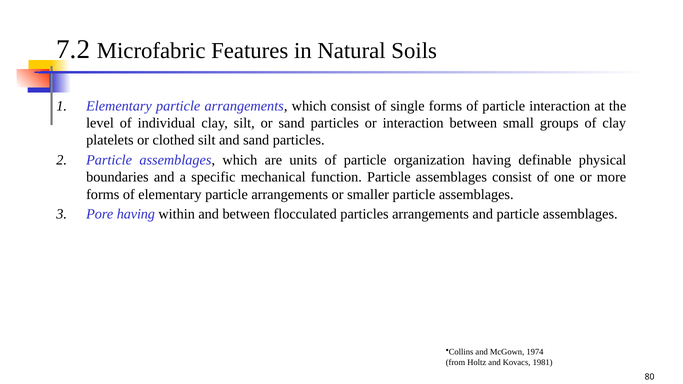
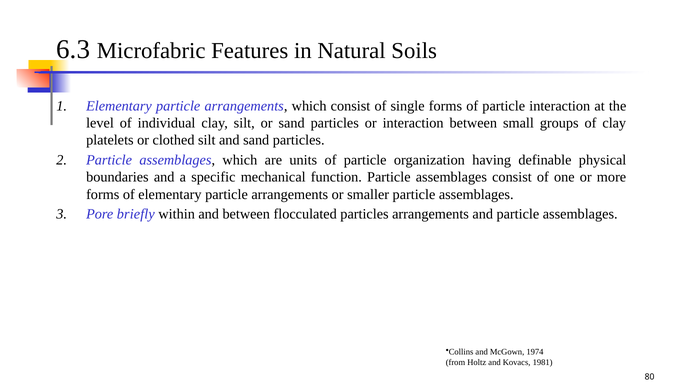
7.2: 7.2 -> 6.3 (73, 49)
Pore having: having -> briefly (136, 214)
